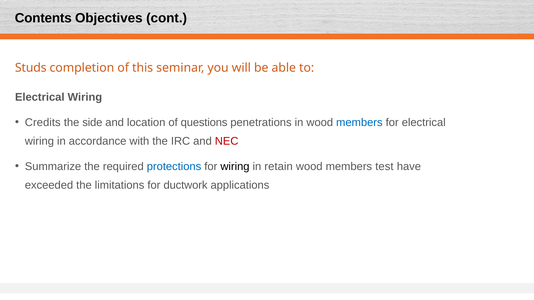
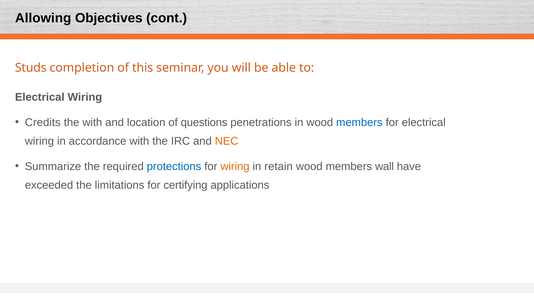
Contents: Contents -> Allowing (43, 18)
the side: side -> with (92, 123)
NEC colour: red -> orange (227, 141)
wiring colour: black -> orange (235, 167)
test: test -> wall (385, 167)
ductwork: ductwork -> certifying (186, 185)
